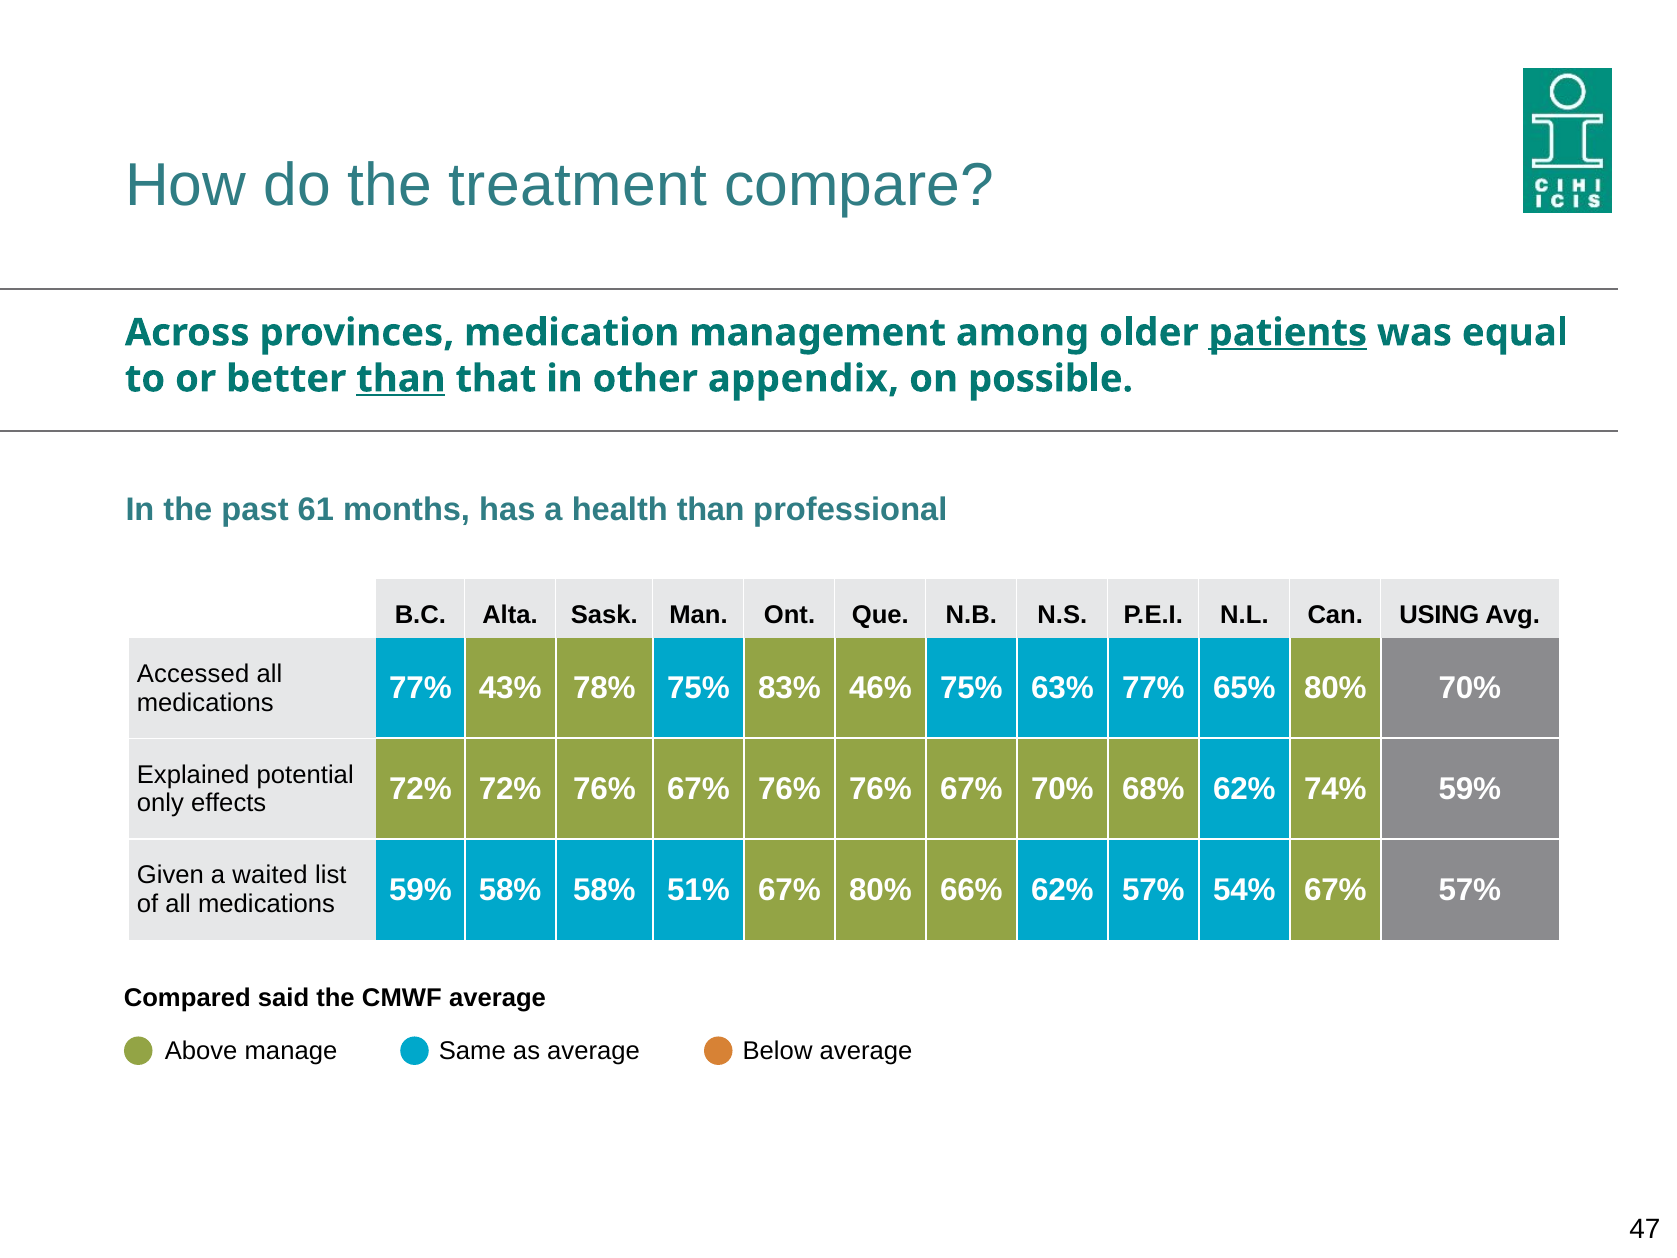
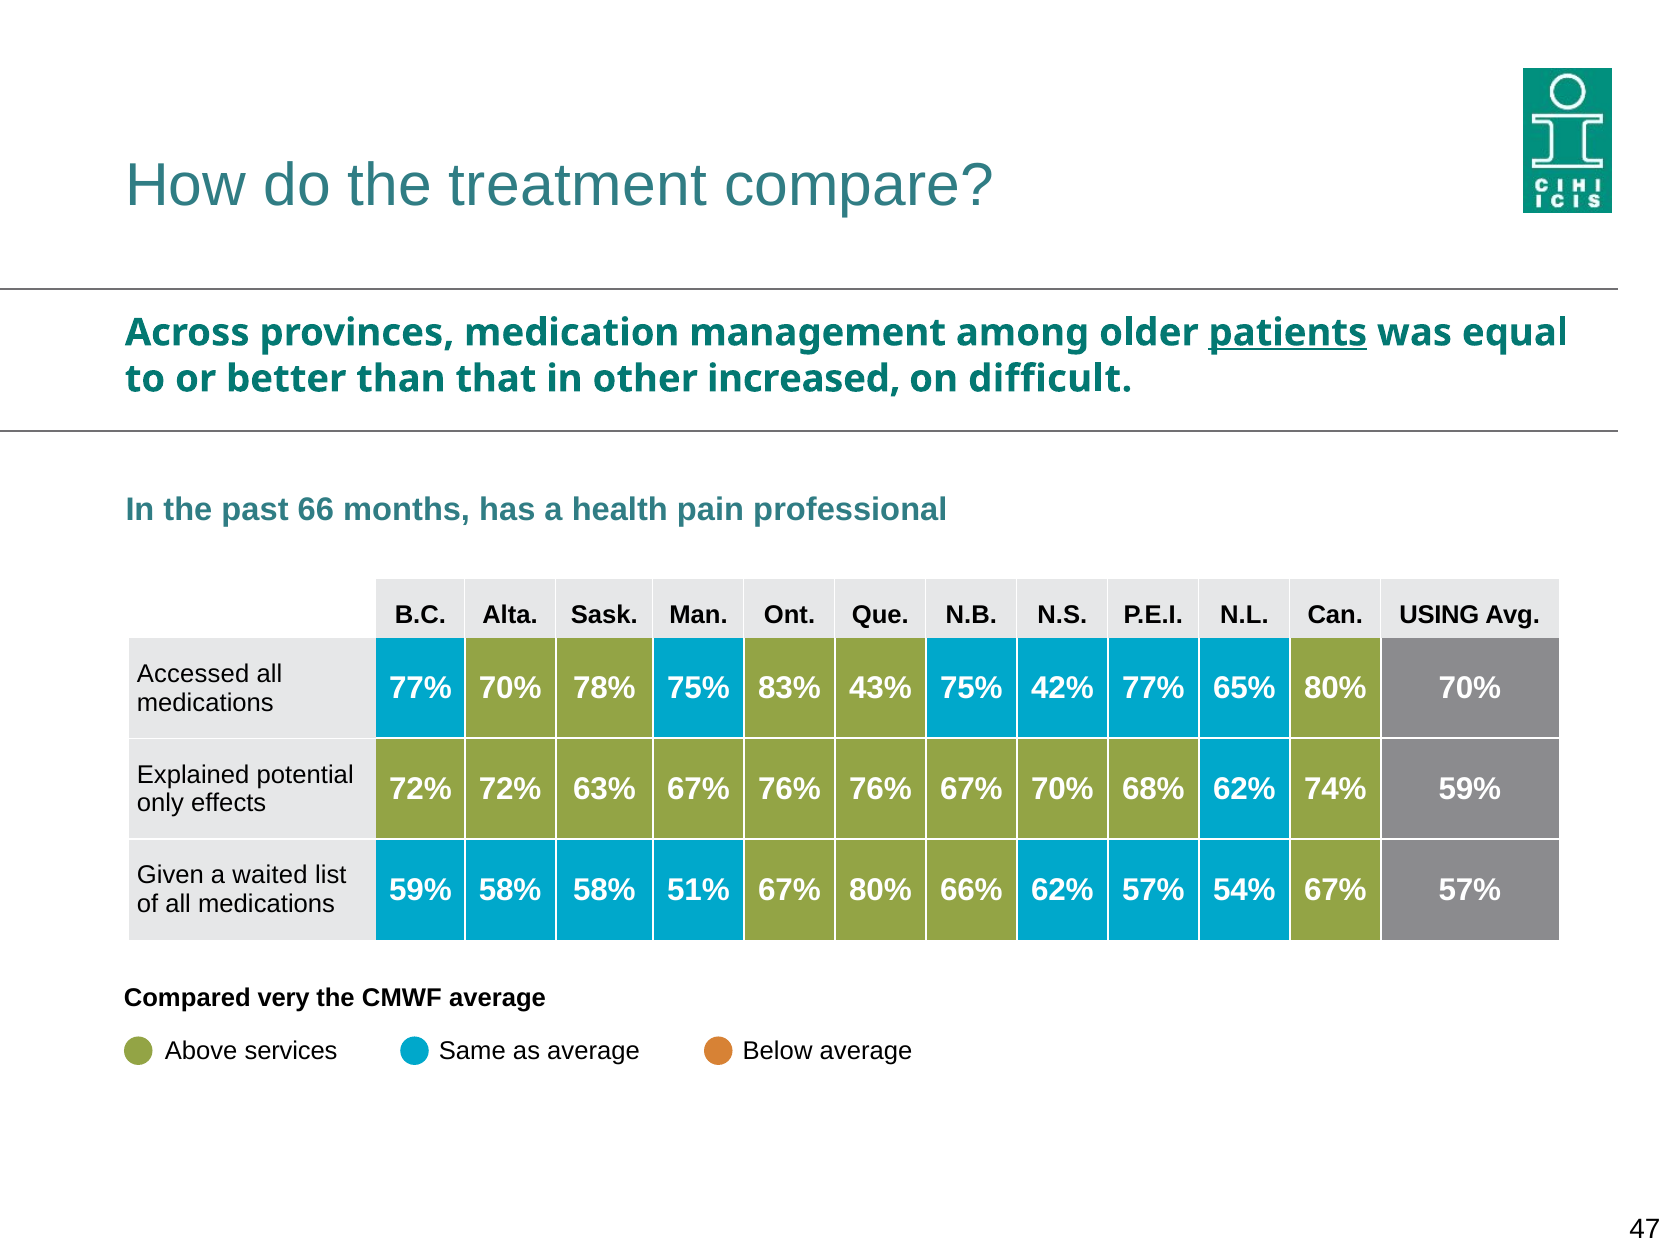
than underline: present -> none (401, 379)
appendix: appendix -> increased (804, 379)
possible: possible -> difficult (1050, 379)
61: 61 -> 66 (316, 510)
health than: than -> pain (711, 510)
77% 43%: 43% -> 70% (510, 688)
46%: 46% -> 43% (880, 688)
63%: 63% -> 42% (1062, 688)
72% 76%: 76% -> 63% (604, 789)
said: said -> very (284, 998)
manage: manage -> services (291, 1050)
